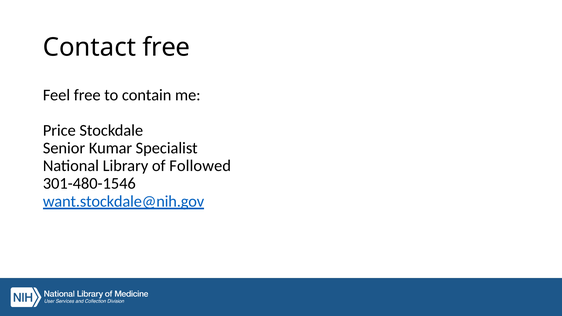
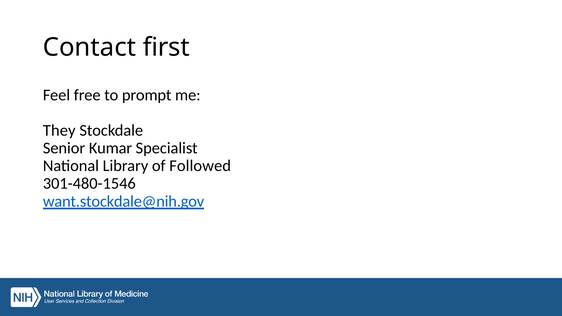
Contact free: free -> first (166, 47)
contain: contain -> prompt (147, 95)
Price: Price -> They (59, 130)
